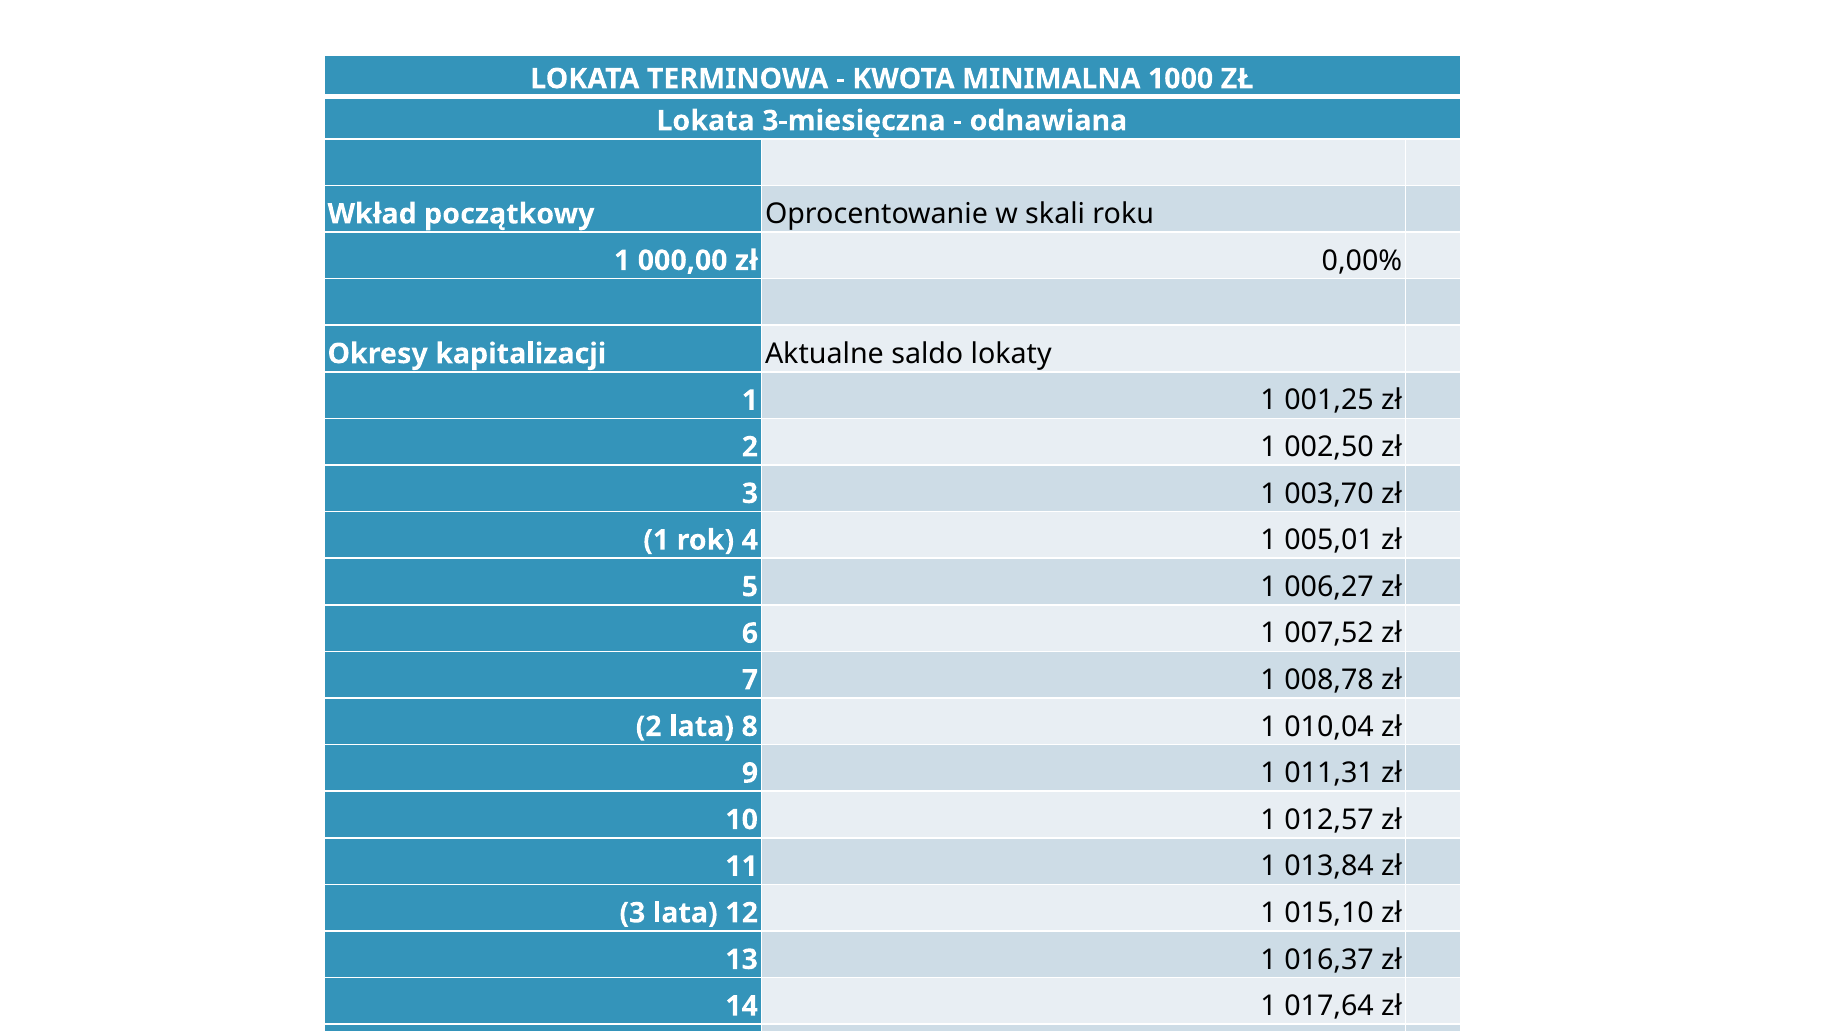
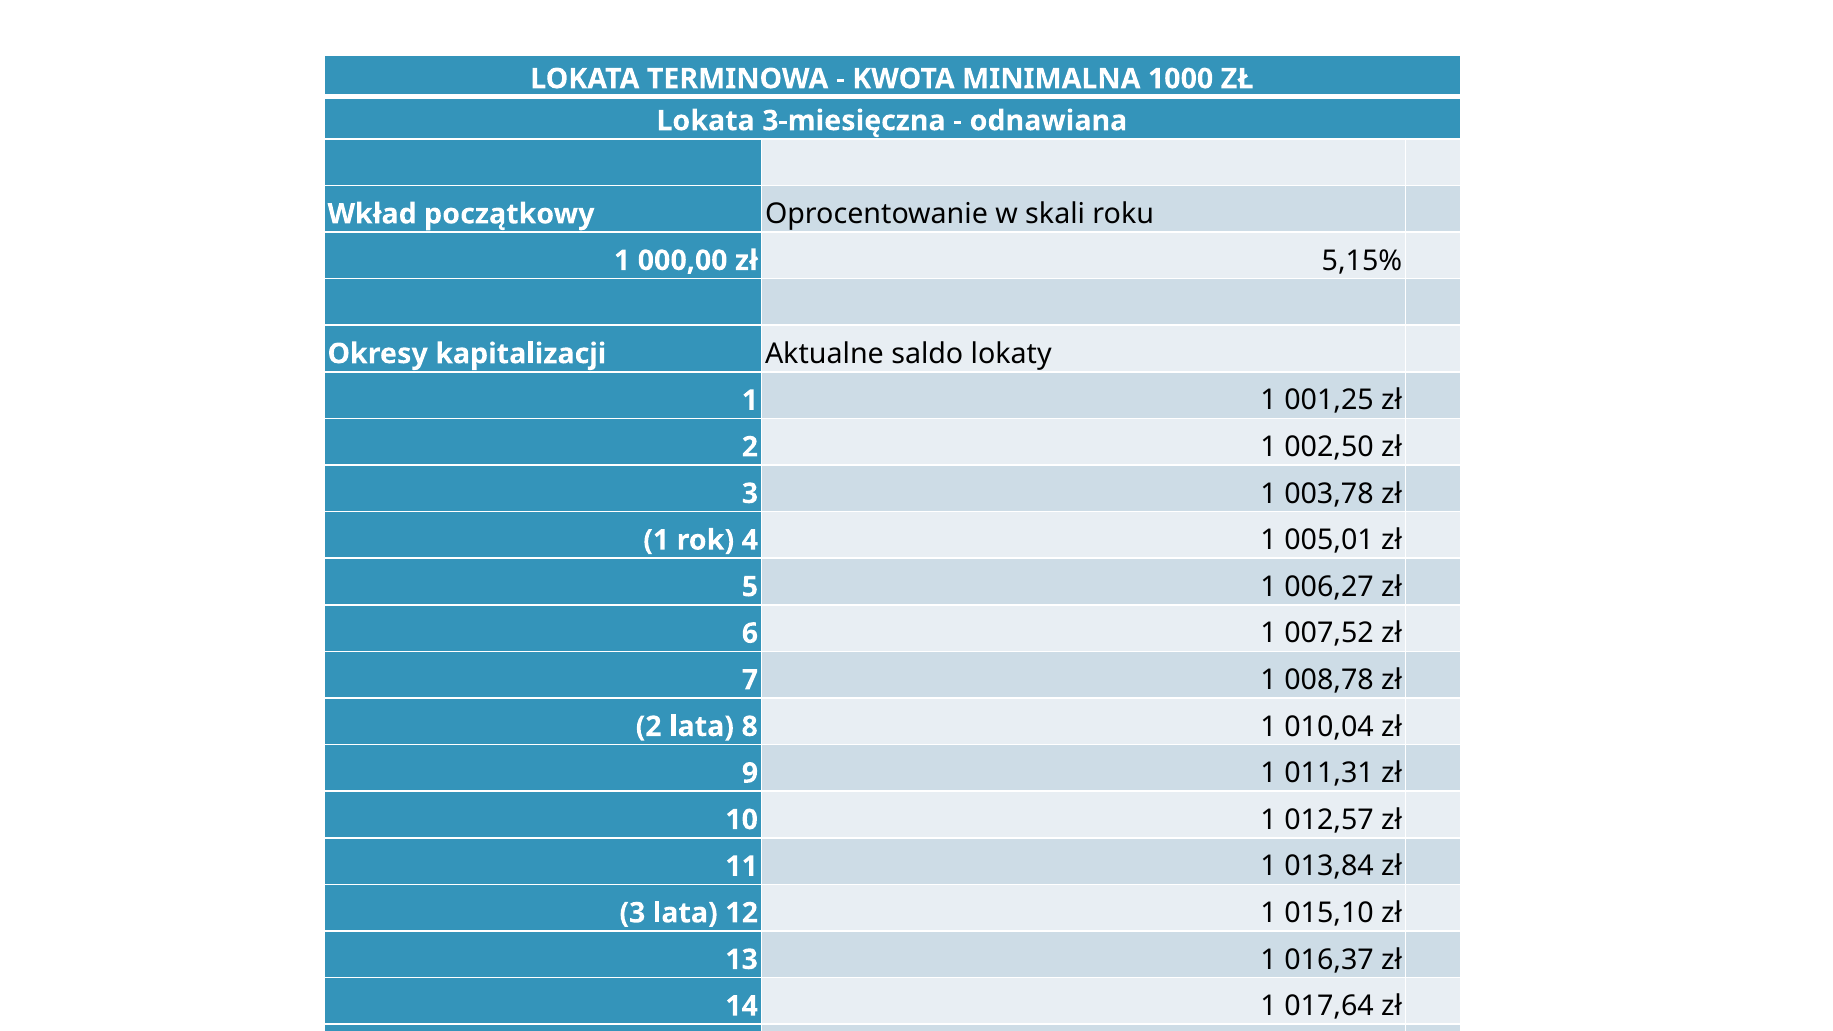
0,00%: 0,00% -> 5,15% (1362, 261)
003,70: 003,70 -> 003,78 (1329, 494)
